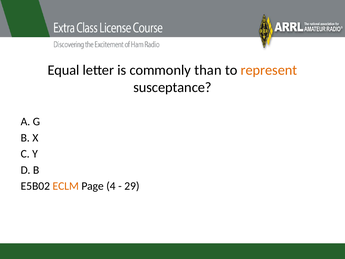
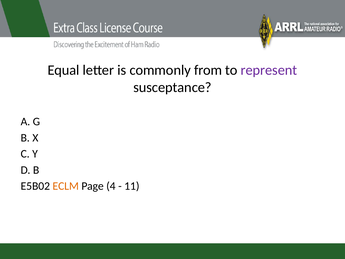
than: than -> from (208, 70)
represent colour: orange -> purple (269, 70)
29: 29 -> 11 (132, 186)
